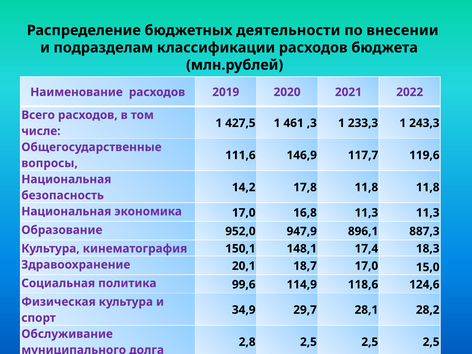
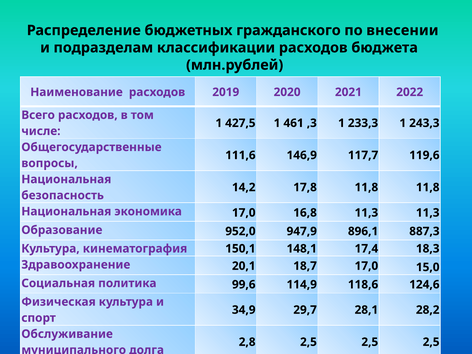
деятельности: деятельности -> гражданского (288, 30)
